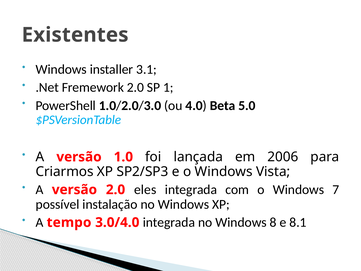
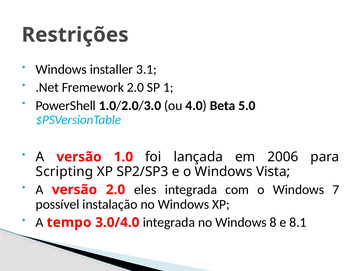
Existentes: Existentes -> Restrições (75, 35)
Criarmos: Criarmos -> Scripting (64, 171)
